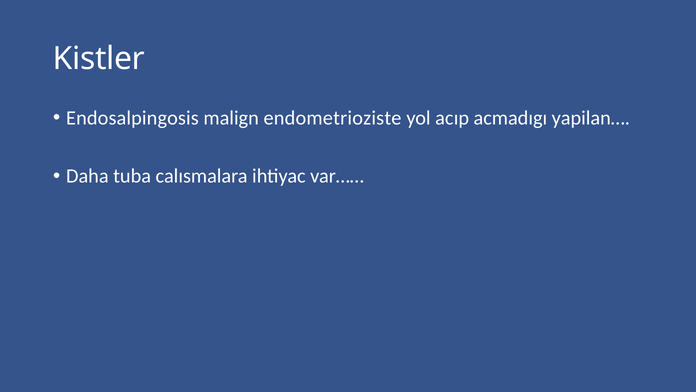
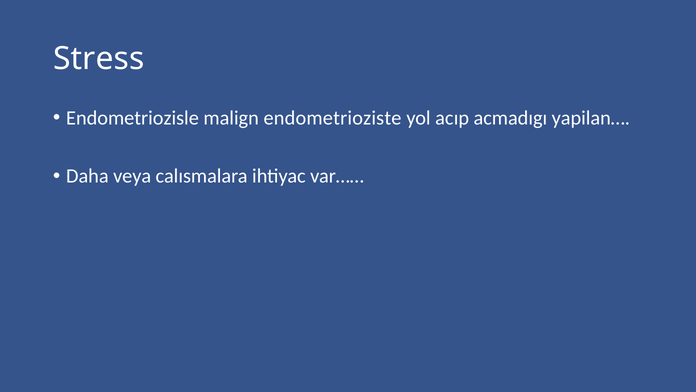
Kistler: Kistler -> Stress (99, 58)
Endosalpingosis: Endosalpingosis -> Endometriozisle (132, 118)
tuba: tuba -> veya (132, 176)
